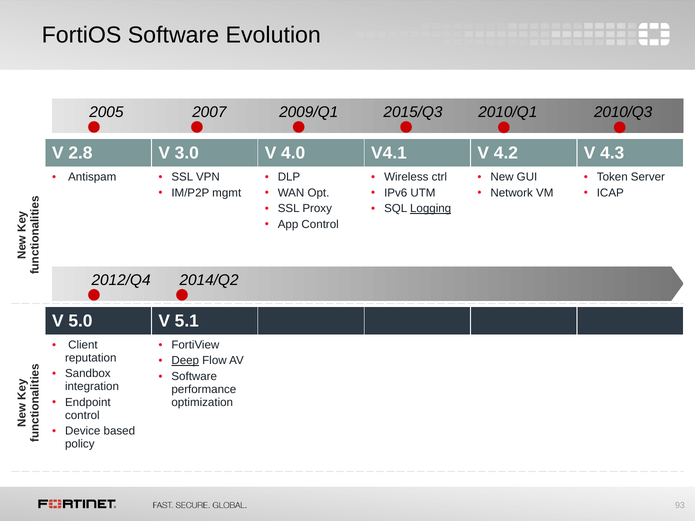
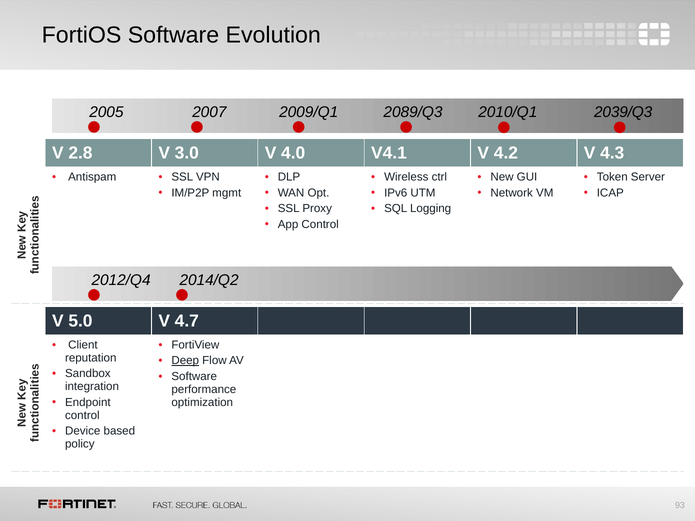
2015/Q3: 2015/Q3 -> 2089/Q3 (413, 112)
2010/Q3: 2010/Q3 -> 2039/Q3 (623, 112)
Logging underline: present -> none (431, 209)
5.1: 5.1 -> 4.7 (187, 321)
